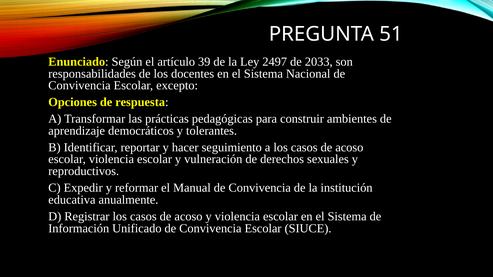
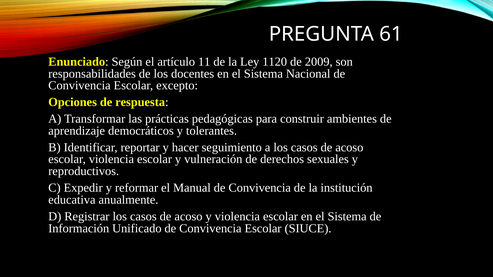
51: 51 -> 61 (391, 34)
39: 39 -> 11 (204, 62)
2497: 2497 -> 1120 (275, 62)
2033: 2033 -> 2009 (319, 62)
